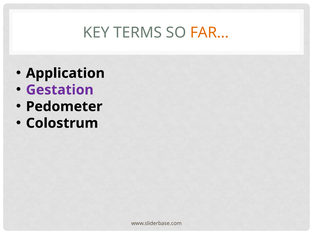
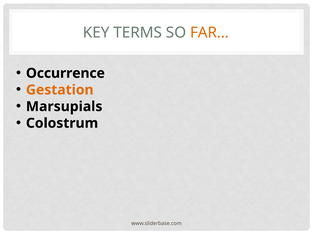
Application: Application -> Occurrence (65, 73)
Gestation colour: purple -> orange (60, 90)
Pedometer: Pedometer -> Marsupials (64, 107)
